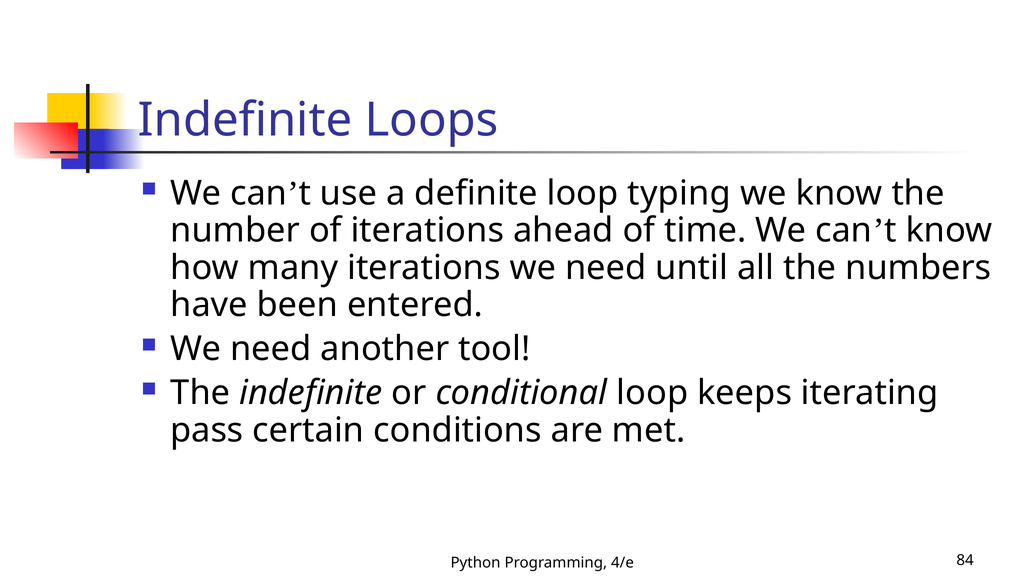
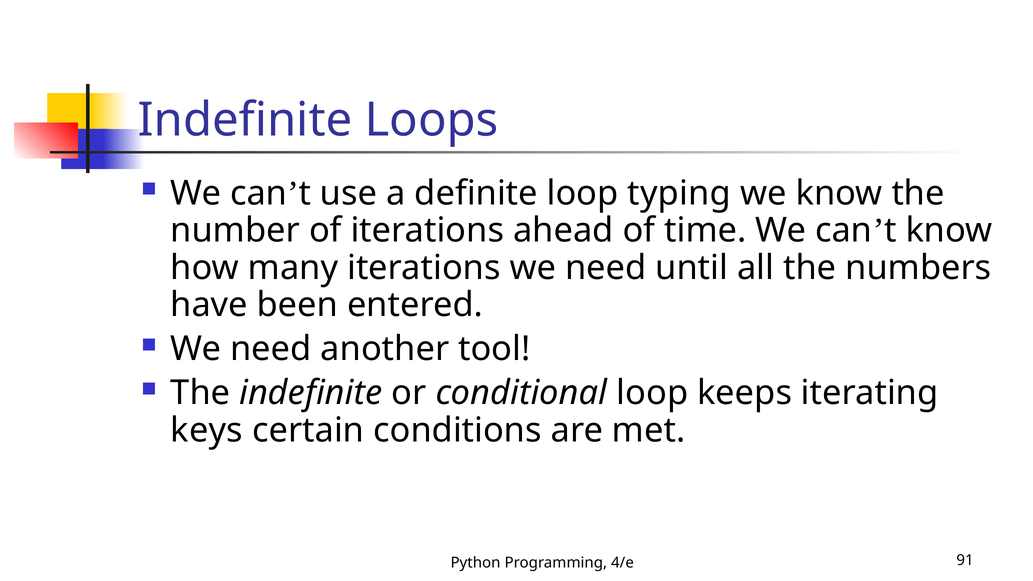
pass: pass -> keys (207, 430)
84: 84 -> 91 (965, 560)
